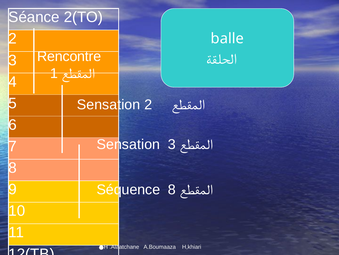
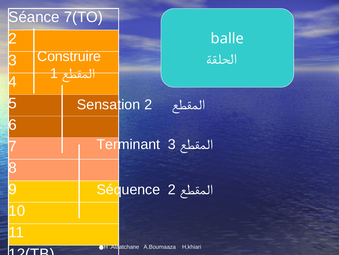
2(TO: 2(TO -> 7(TO (83, 17)
Rencontre: Rencontre -> Construire (69, 56)
Sensation: Sensation -> Terminant (128, 144)
Séquence 8: 8 -> 2 (172, 189)
